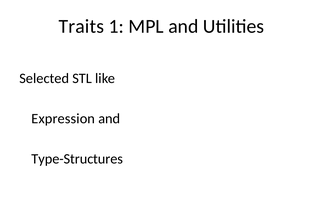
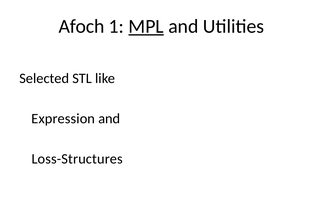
Traits: Traits -> Afoch (82, 26)
MPL underline: none -> present (146, 26)
Type-Structures: Type-Structures -> Loss-Structures (77, 159)
